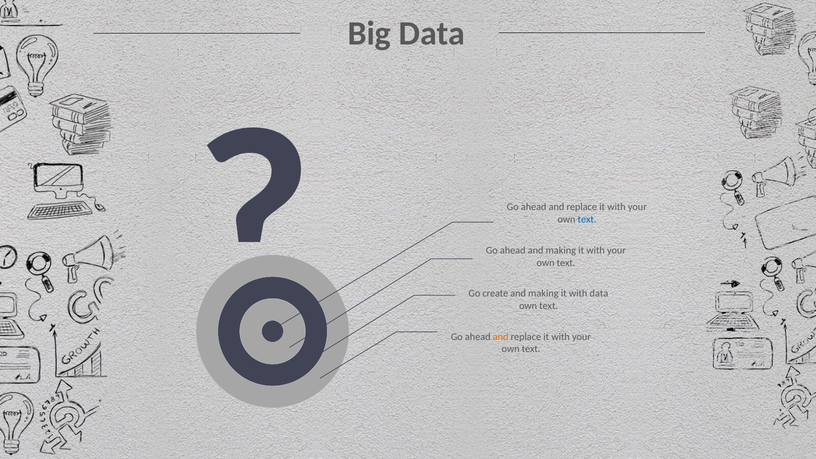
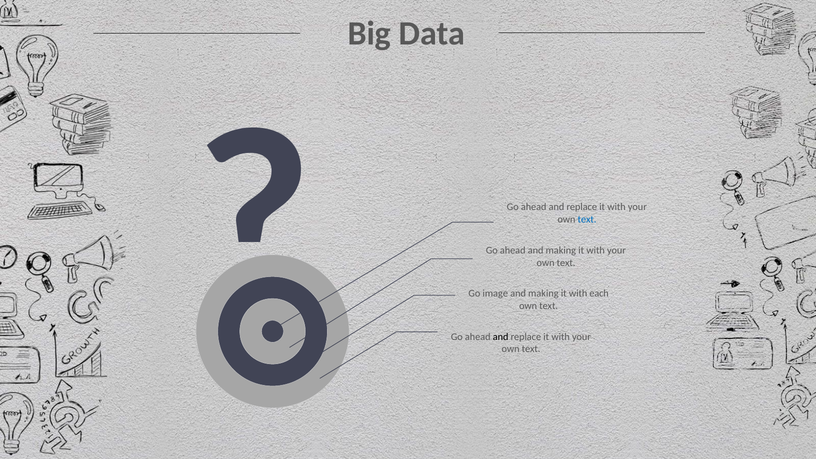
create: create -> image (495, 293)
with data: data -> each (599, 293)
and colour: orange -> black (501, 337)
